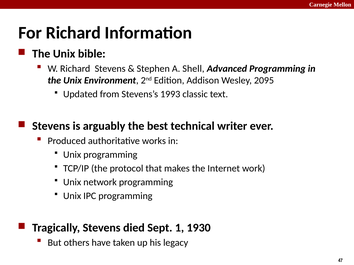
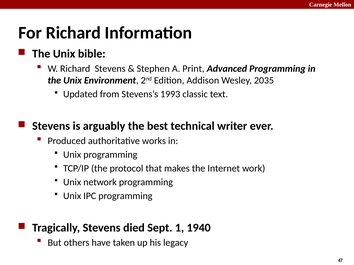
Shell: Shell -> Print (193, 69)
2095: 2095 -> 2035 (264, 81)
1930: 1930 -> 1940 (199, 228)
